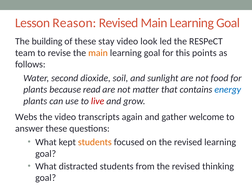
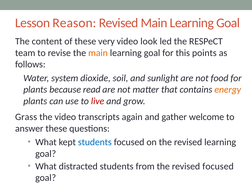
building: building -> content (47, 41)
stay: stay -> very (106, 41)
second: second -> system (65, 78)
energy colour: blue -> orange (228, 90)
Webs: Webs -> Grass (26, 117)
students colour: orange -> blue (95, 142)
revised thinking: thinking -> focused (218, 166)
